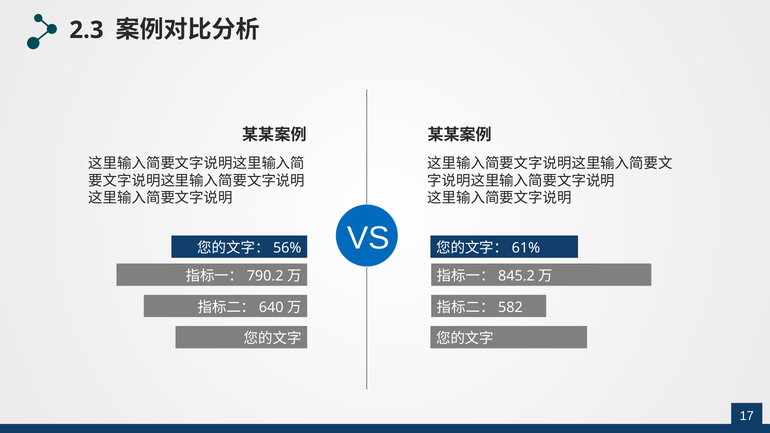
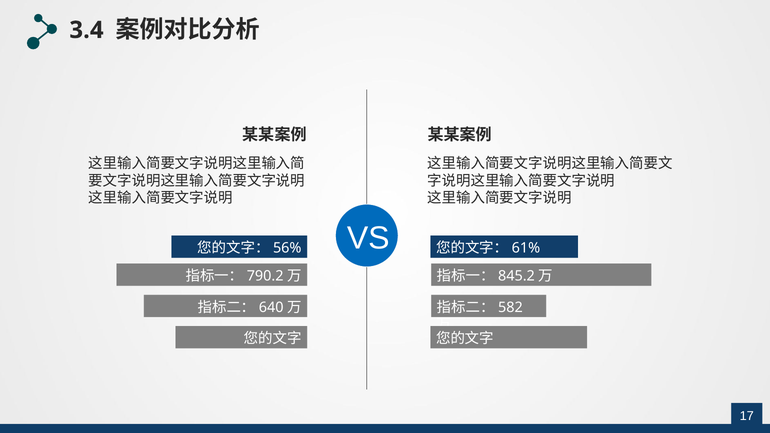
2.3: 2.3 -> 3.4 (86, 30)
